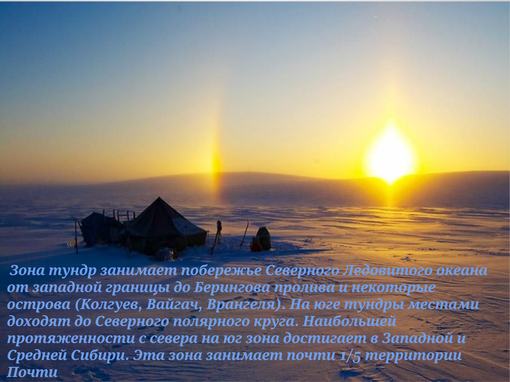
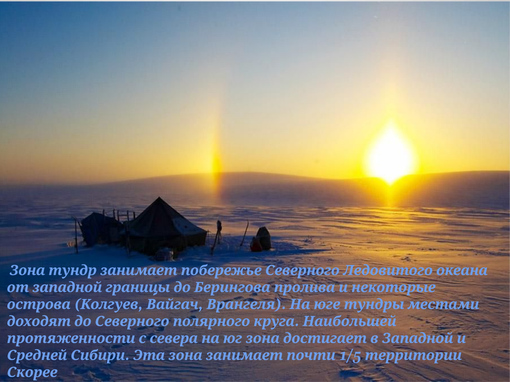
Почти: Почти -> Скорее (32, 373)
